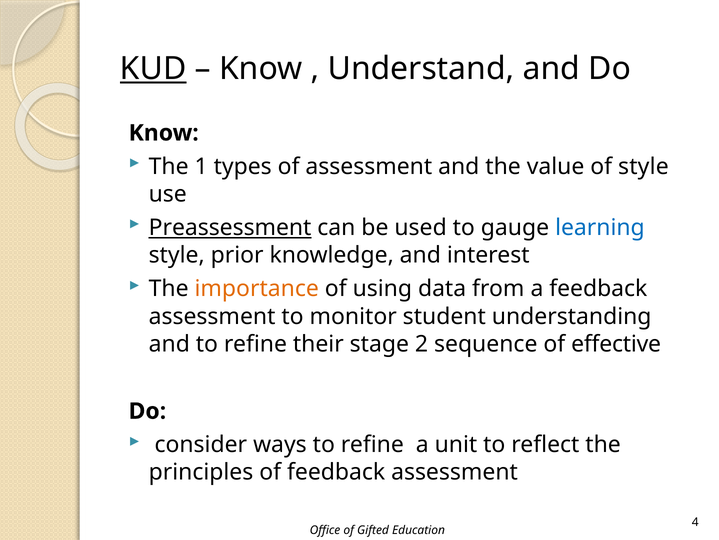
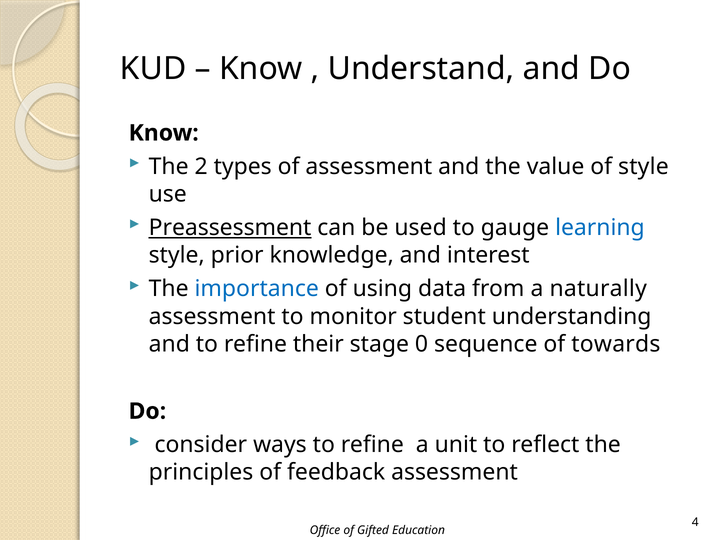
KUD underline: present -> none (153, 69)
1: 1 -> 2 (201, 166)
importance colour: orange -> blue (257, 288)
a feedback: feedback -> naturally (598, 288)
2: 2 -> 0 (422, 344)
effective: effective -> towards (616, 344)
